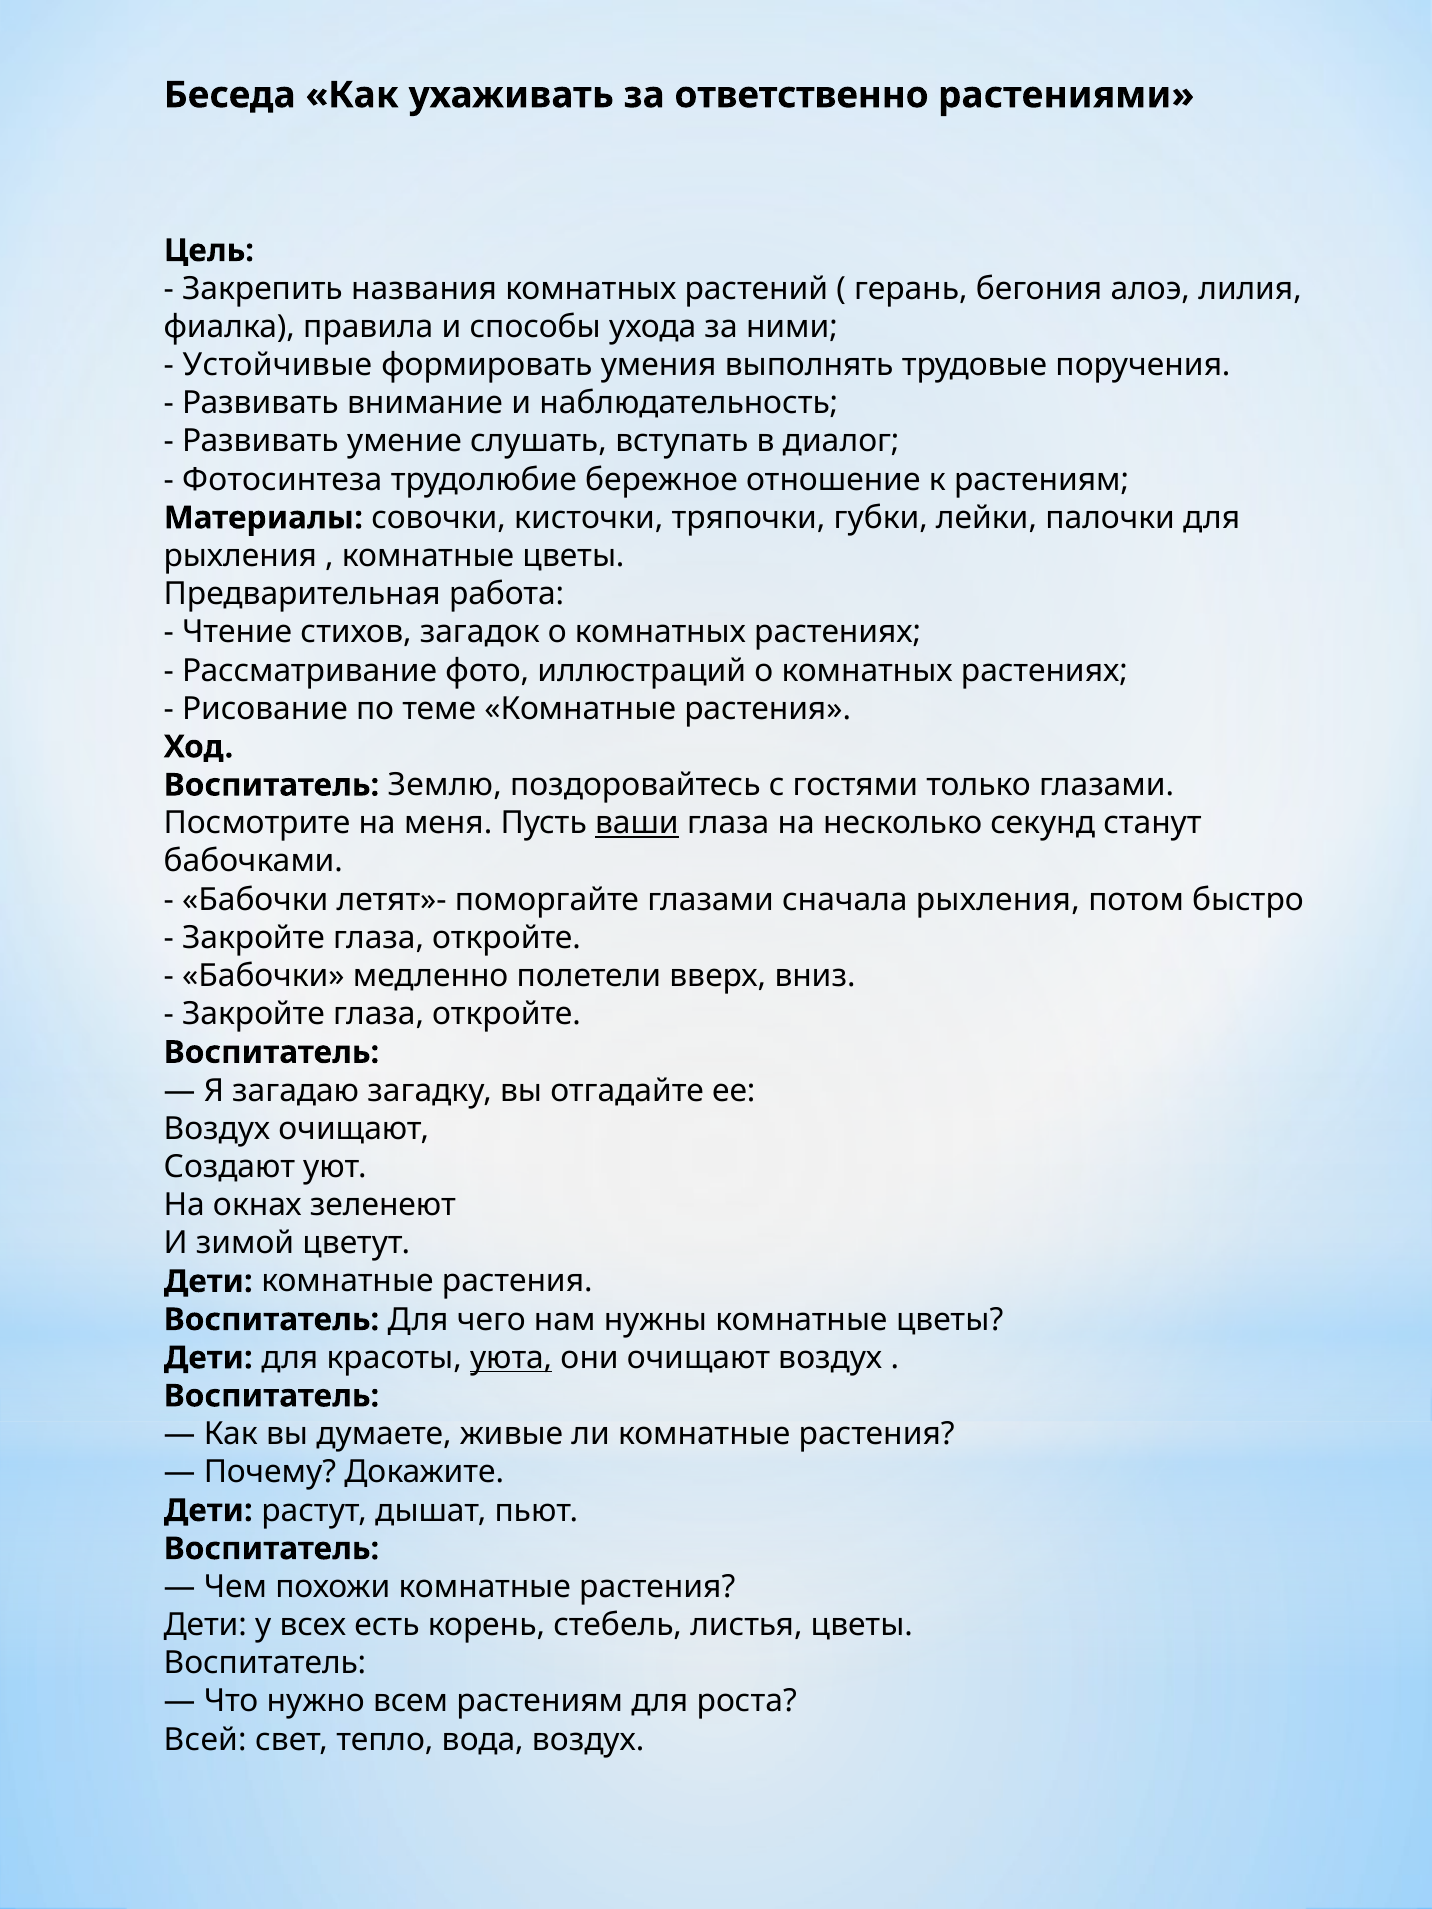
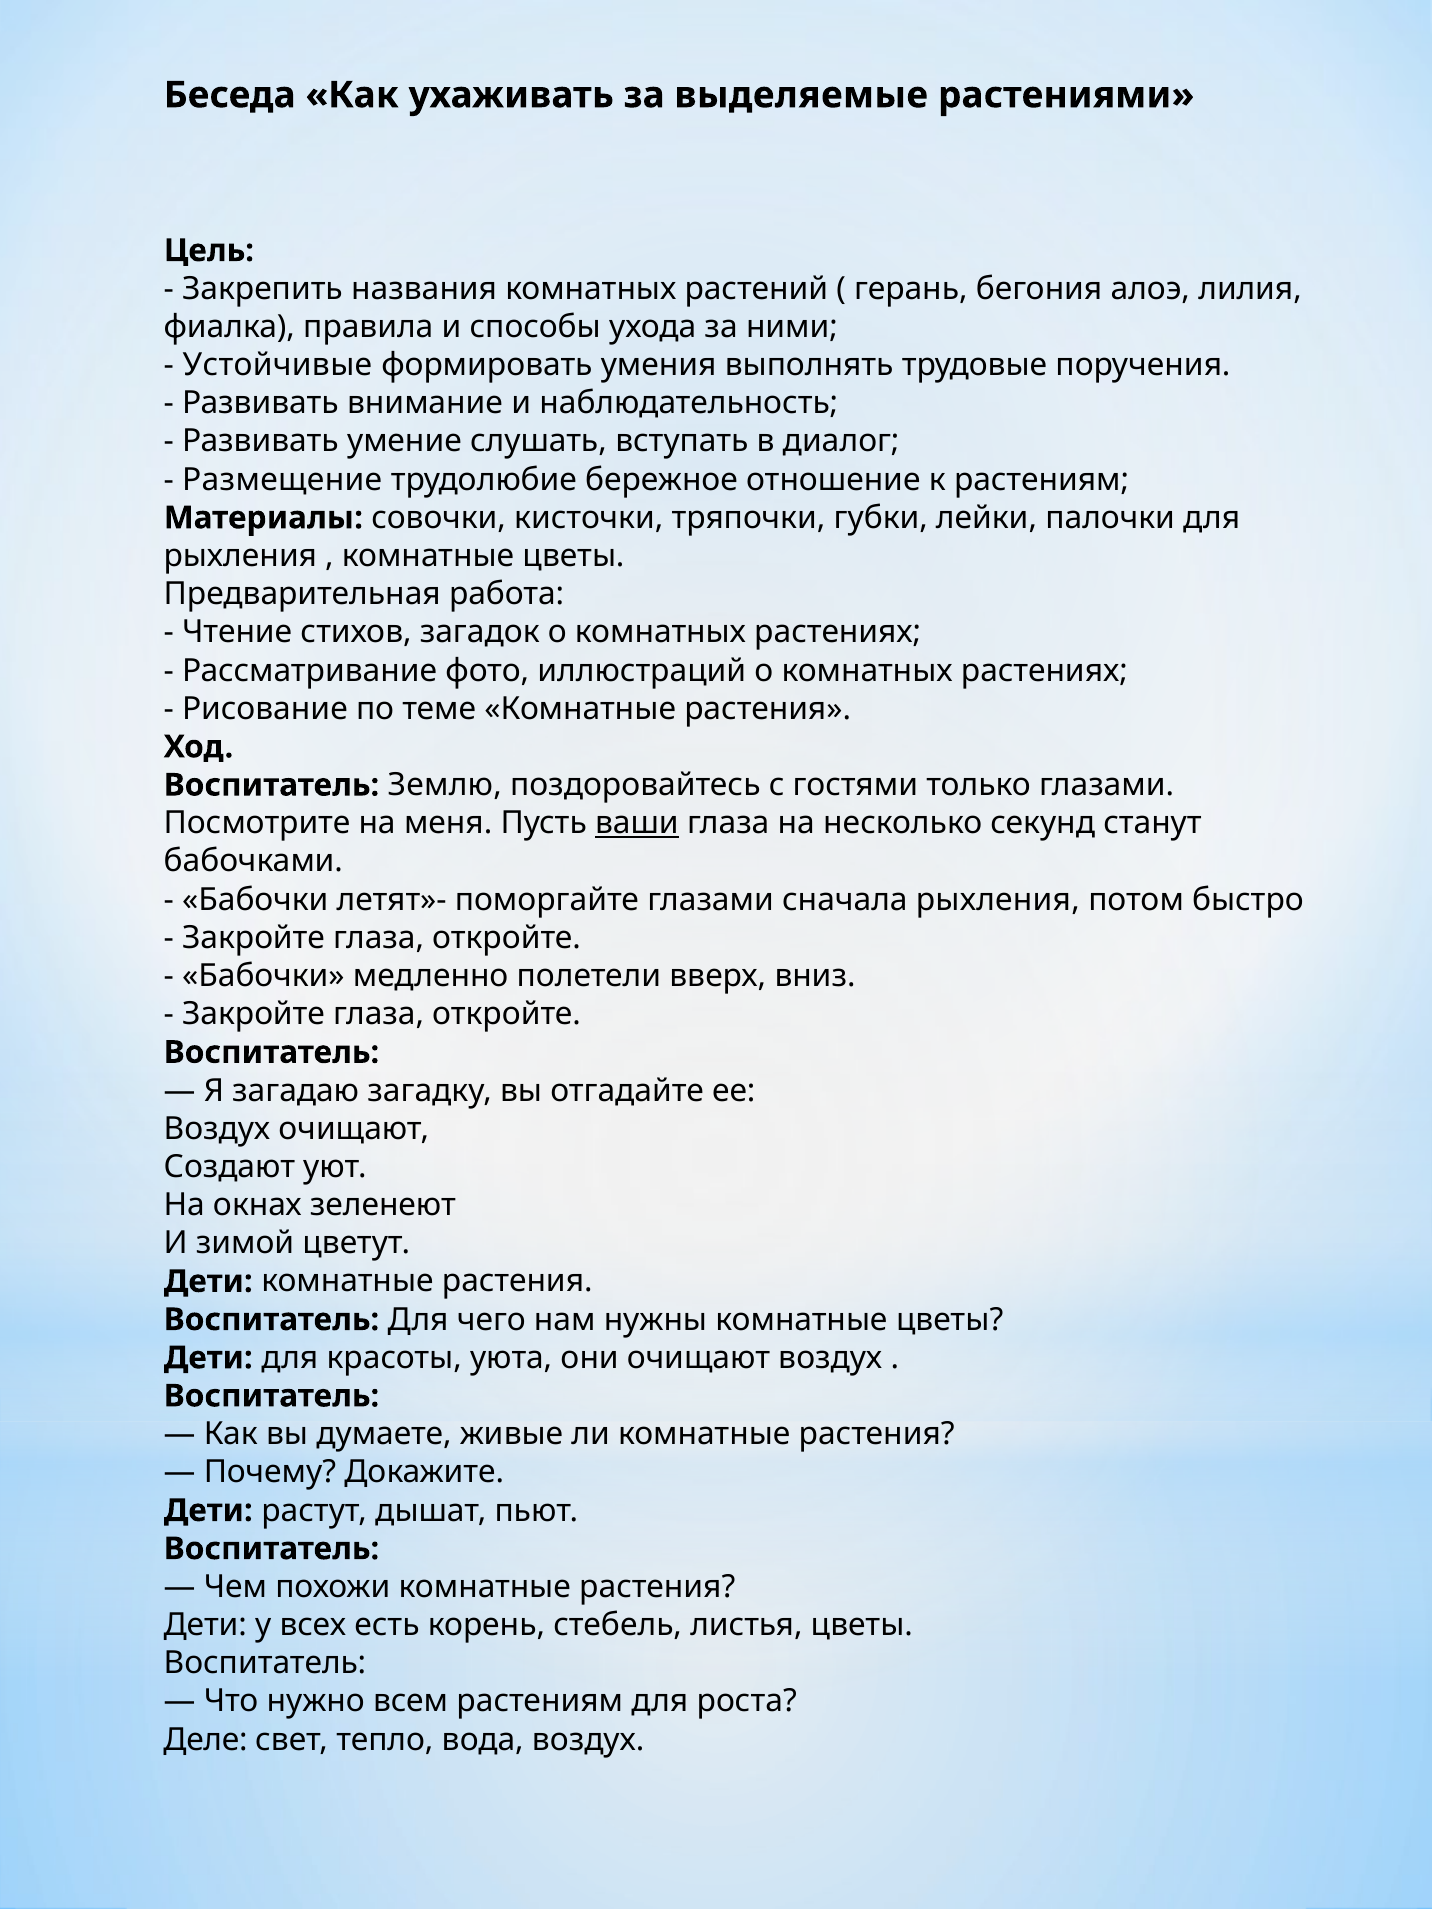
ответственно: ответственно -> выделяемые (801, 95)
Фотосинтеза: Фотосинтеза -> Размещение (282, 480)
уюта underline: present -> none (511, 1358)
Всей: Всей -> Деле (205, 1740)
